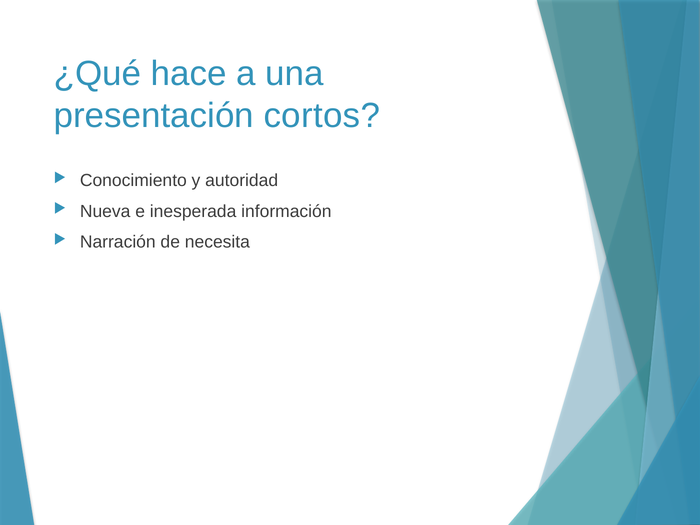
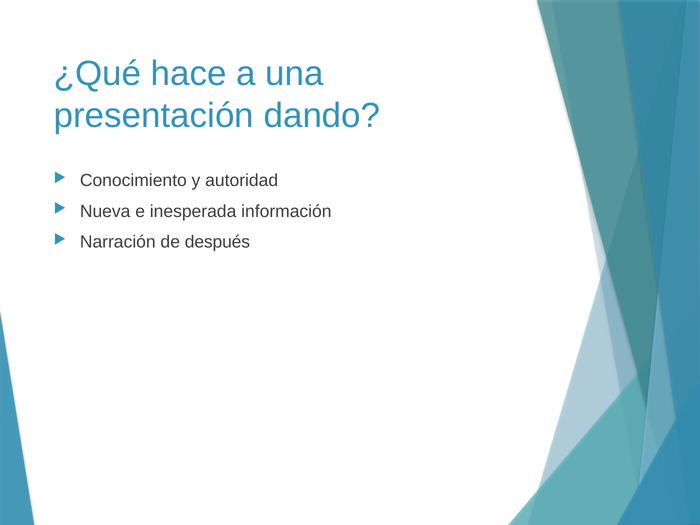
cortos: cortos -> dando (322, 116)
necesita: necesita -> después (217, 242)
